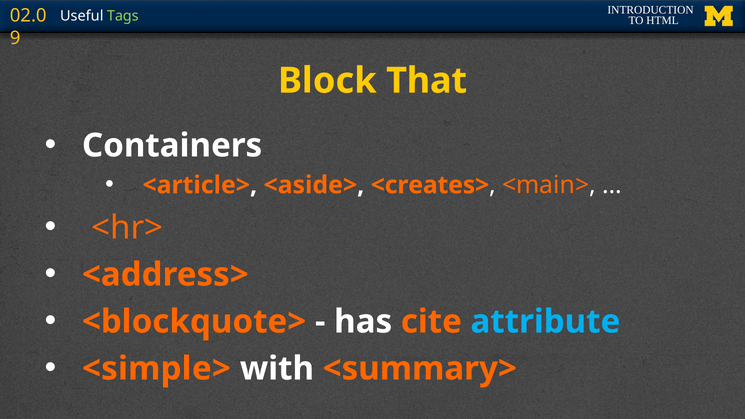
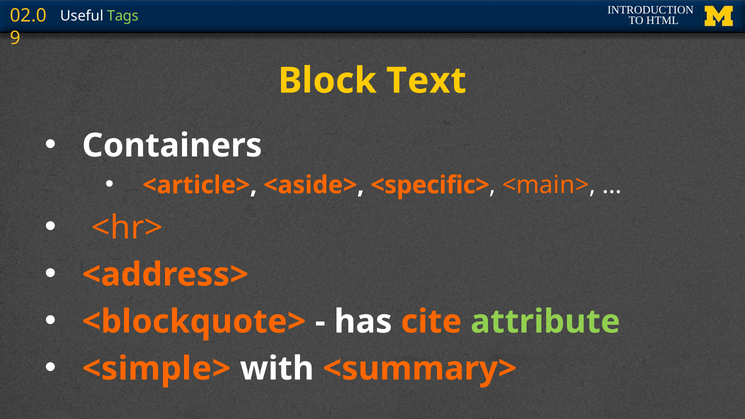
That: That -> Text (426, 81)
<creates>: <creates> -> <specific> (430, 185)
attribute colour: light blue -> light green (545, 322)
